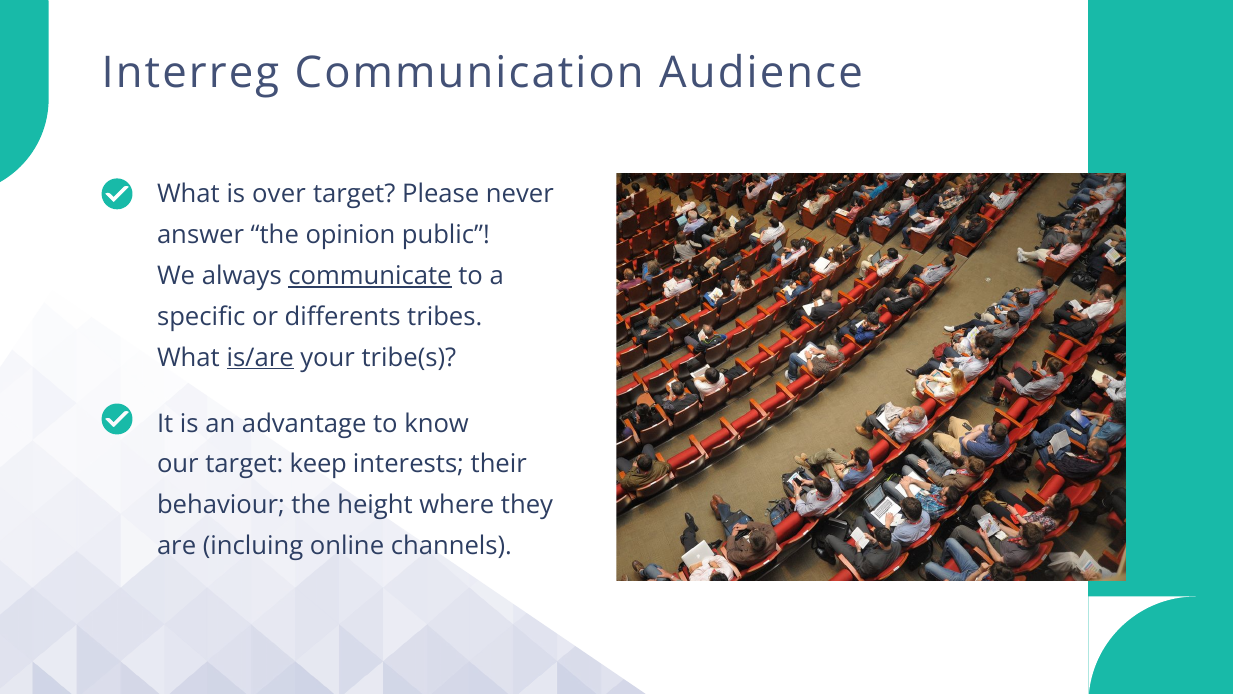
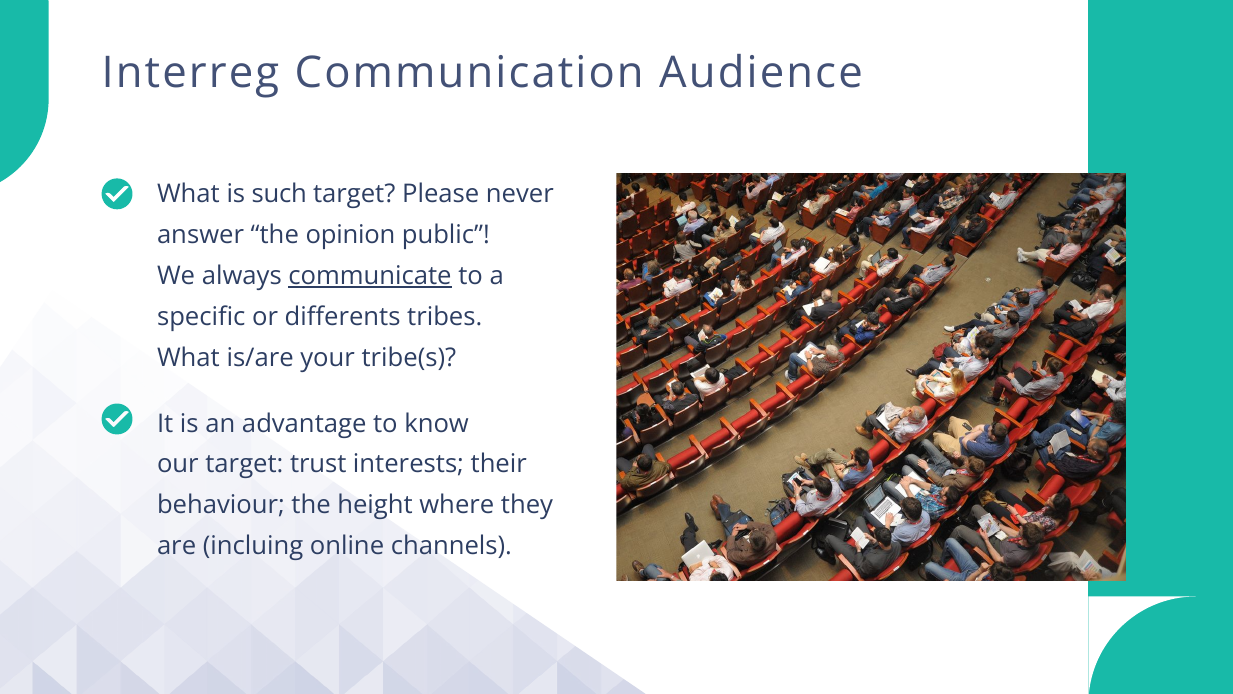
over: over -> such (279, 194)
is/are underline: present -> none (260, 357)
keep: keep -> trust (318, 464)
